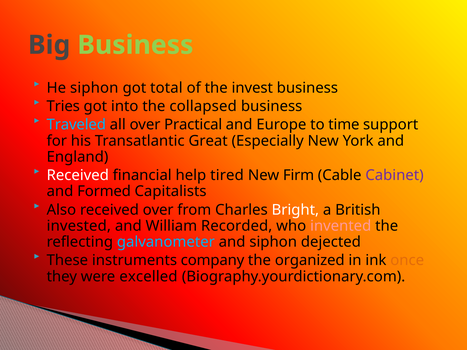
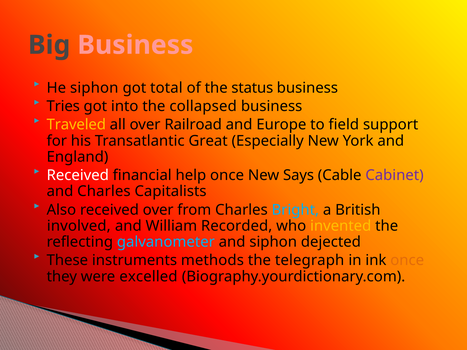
Business colour: light green -> pink (135, 45)
invest: invest -> status (252, 88)
Traveled colour: light blue -> yellow (76, 125)
Practical: Practical -> Railroad (193, 125)
time: time -> field (344, 125)
help tired: tired -> once (227, 175)
Firm: Firm -> Says (299, 175)
and Formed: Formed -> Charles (104, 192)
Bright colour: white -> light blue (295, 210)
invested: invested -> involved (79, 226)
invented colour: pink -> yellow (341, 226)
company: company -> methods (212, 261)
organized: organized -> telegraph (310, 261)
